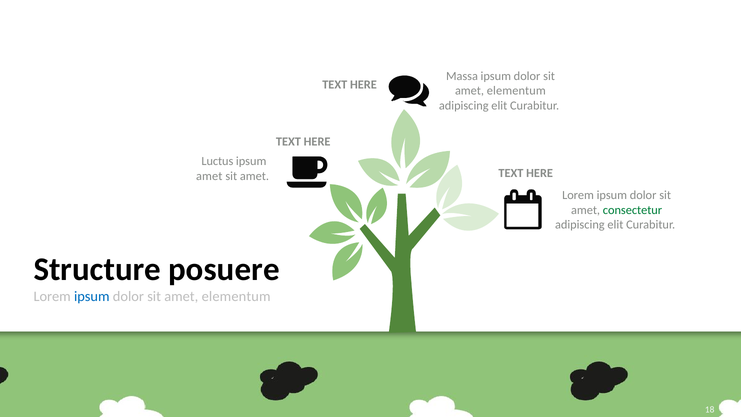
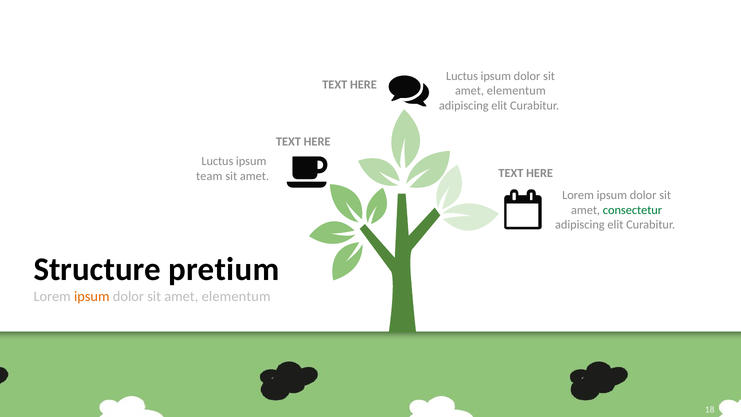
Massa: Massa -> Luctus (462, 76)
amet: amet -> team (209, 176)
posuere: posuere -> pretium (224, 269)
ipsum colour: blue -> orange (92, 296)
